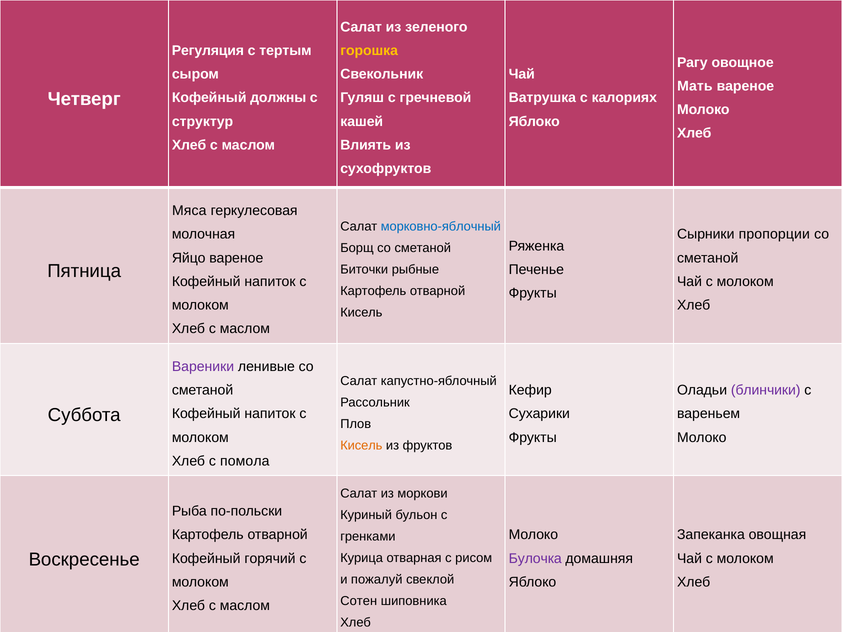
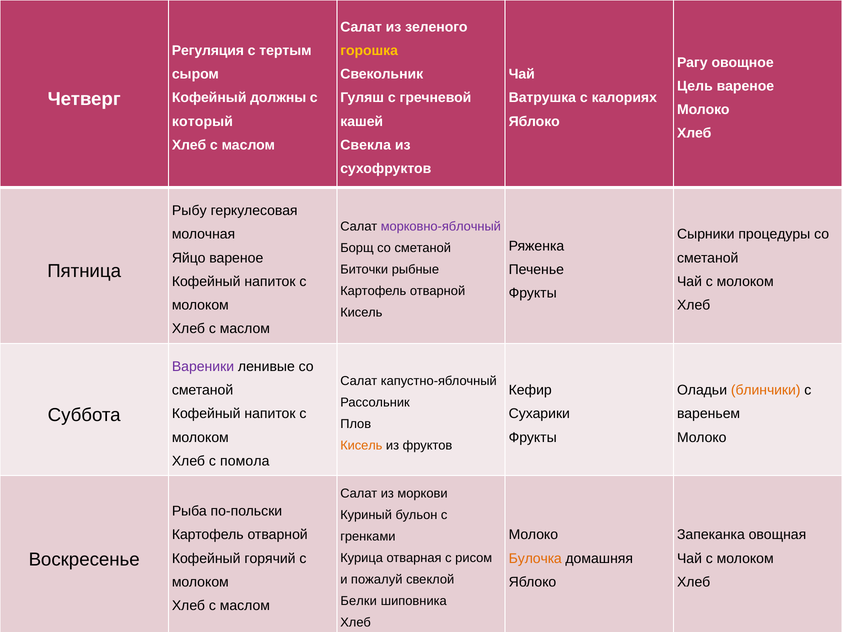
Мать: Мать -> Цель (695, 86)
структур: структур -> который (202, 121)
Влиять: Влиять -> Свекла (366, 145)
Мяса: Мяса -> Рыбу (189, 211)
морковно-яблочный colour: blue -> purple (441, 226)
пропорции: пропорции -> процедуры (774, 234)
блинчики colour: purple -> orange (766, 390)
Булочка colour: purple -> orange (535, 558)
Сотен: Сотен -> Белки (359, 601)
